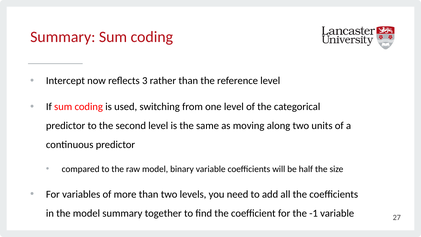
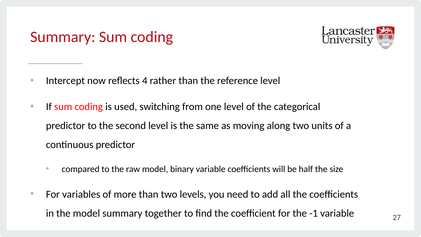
3: 3 -> 4 (145, 81)
